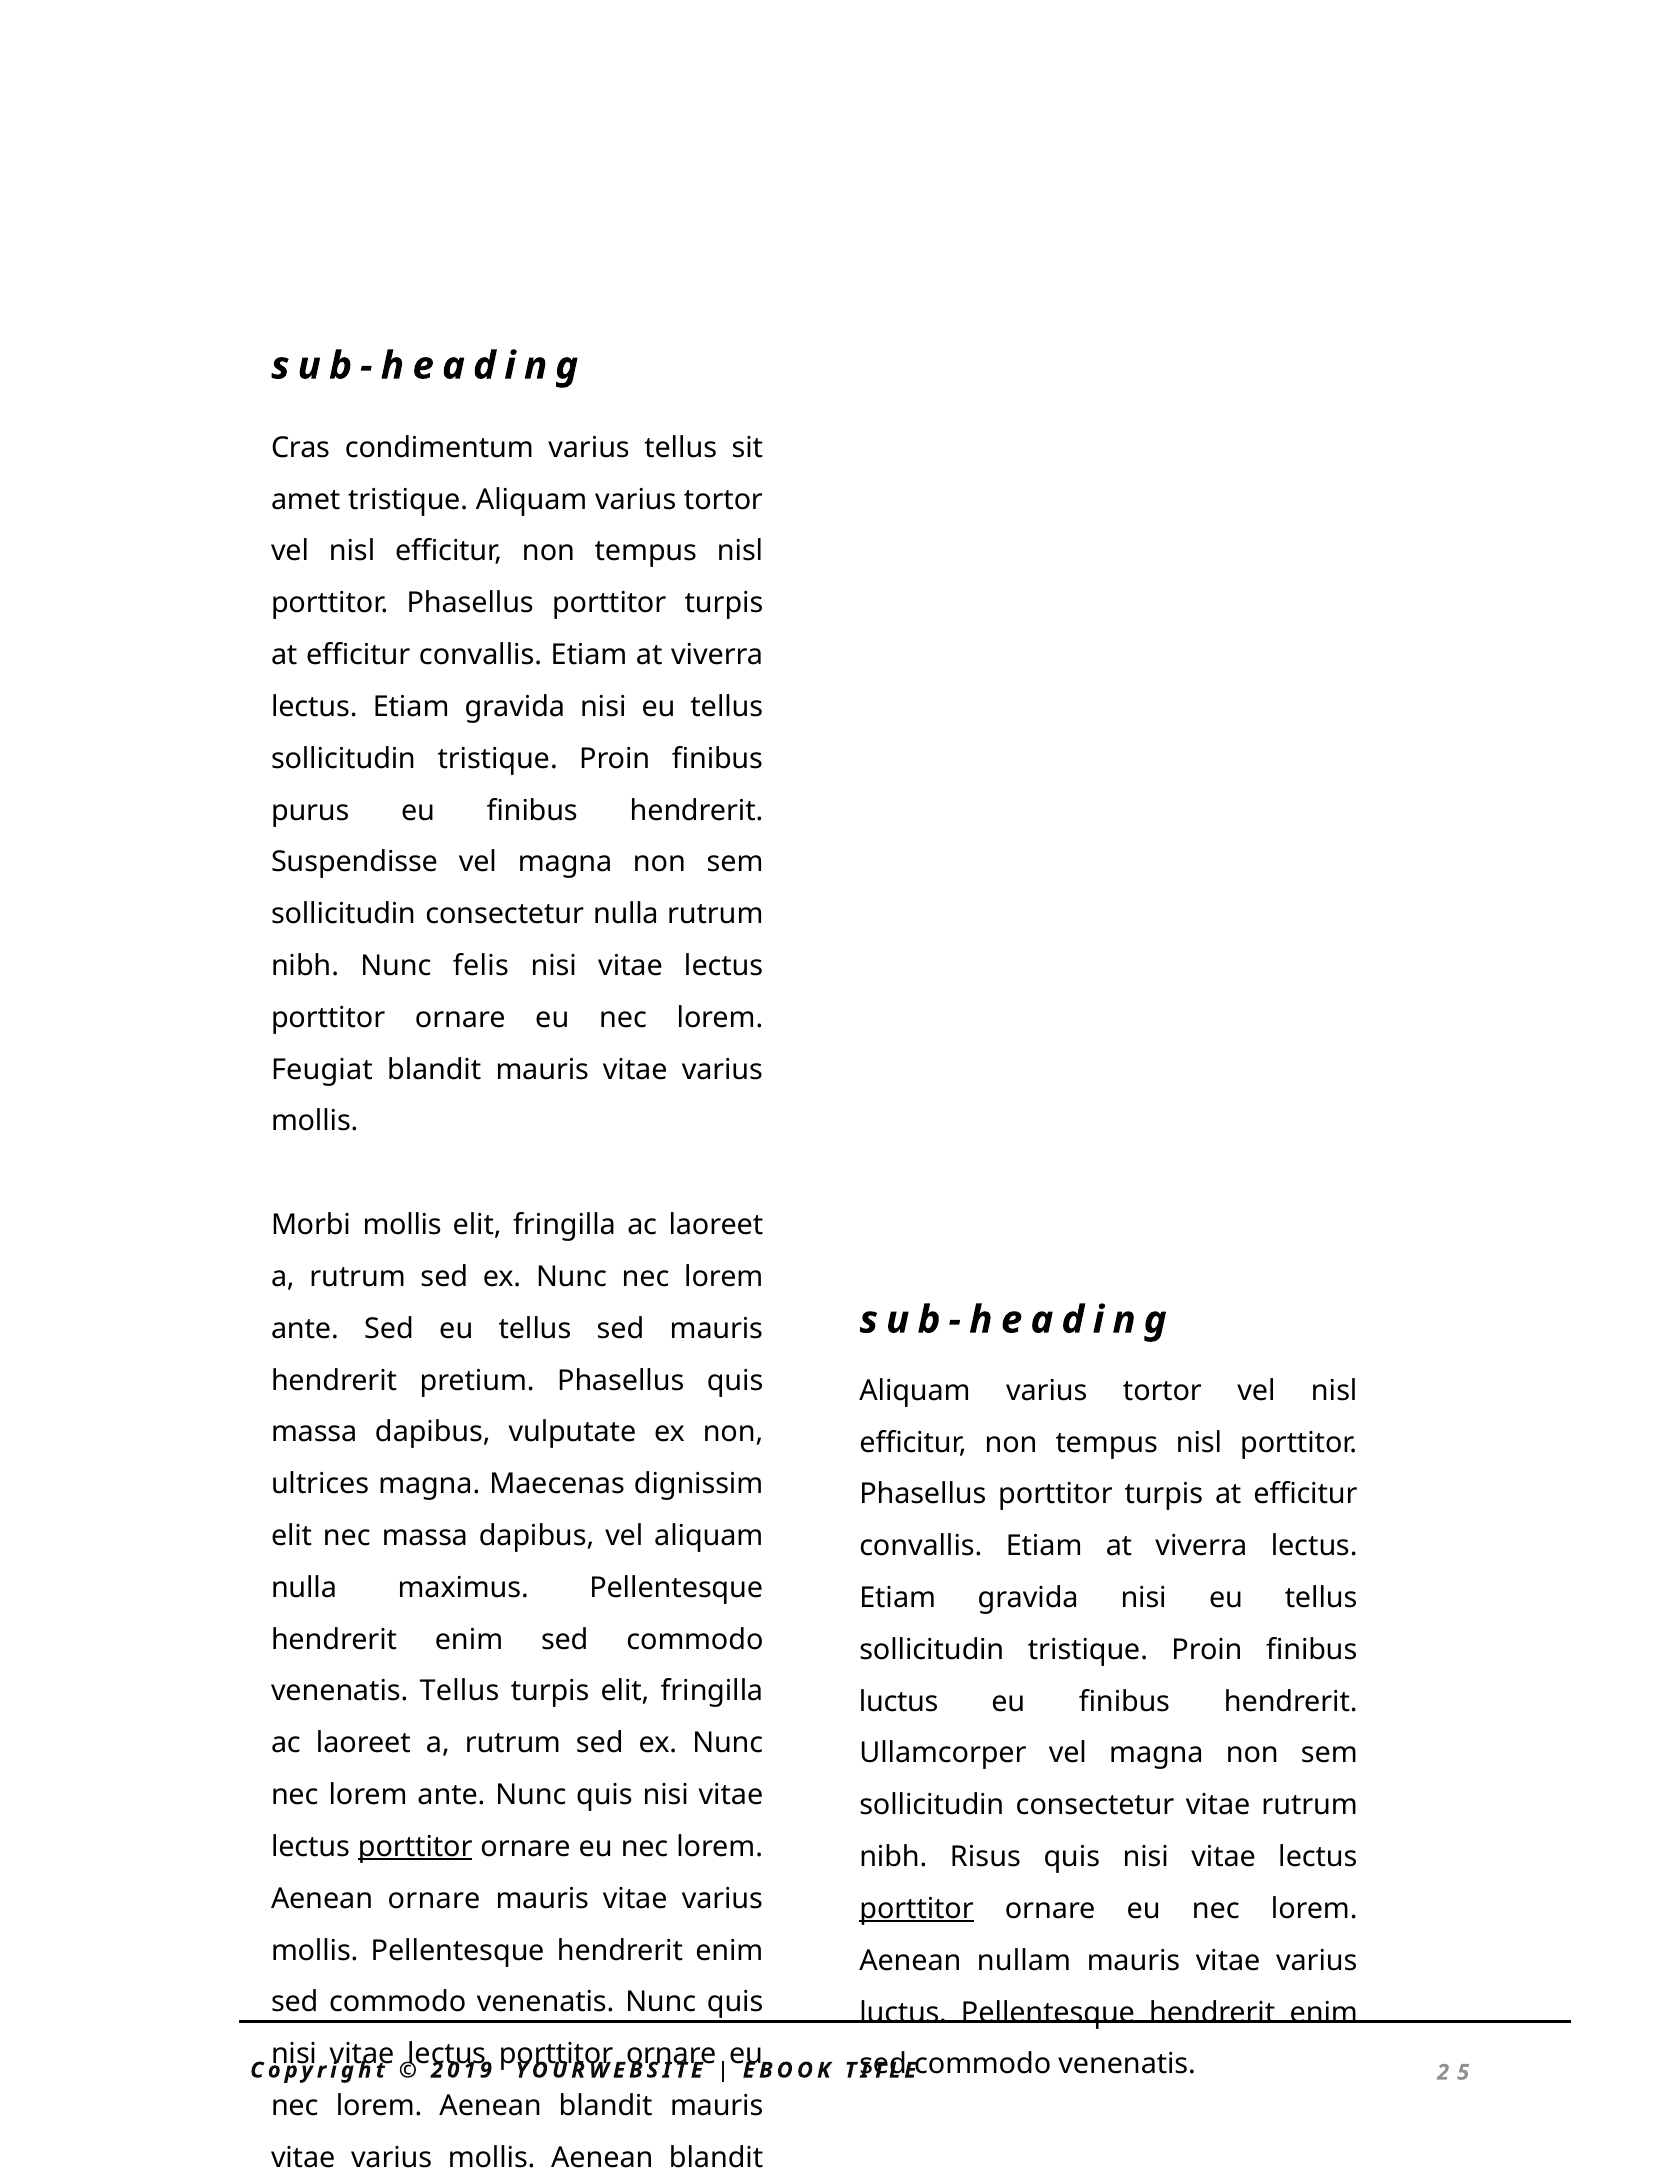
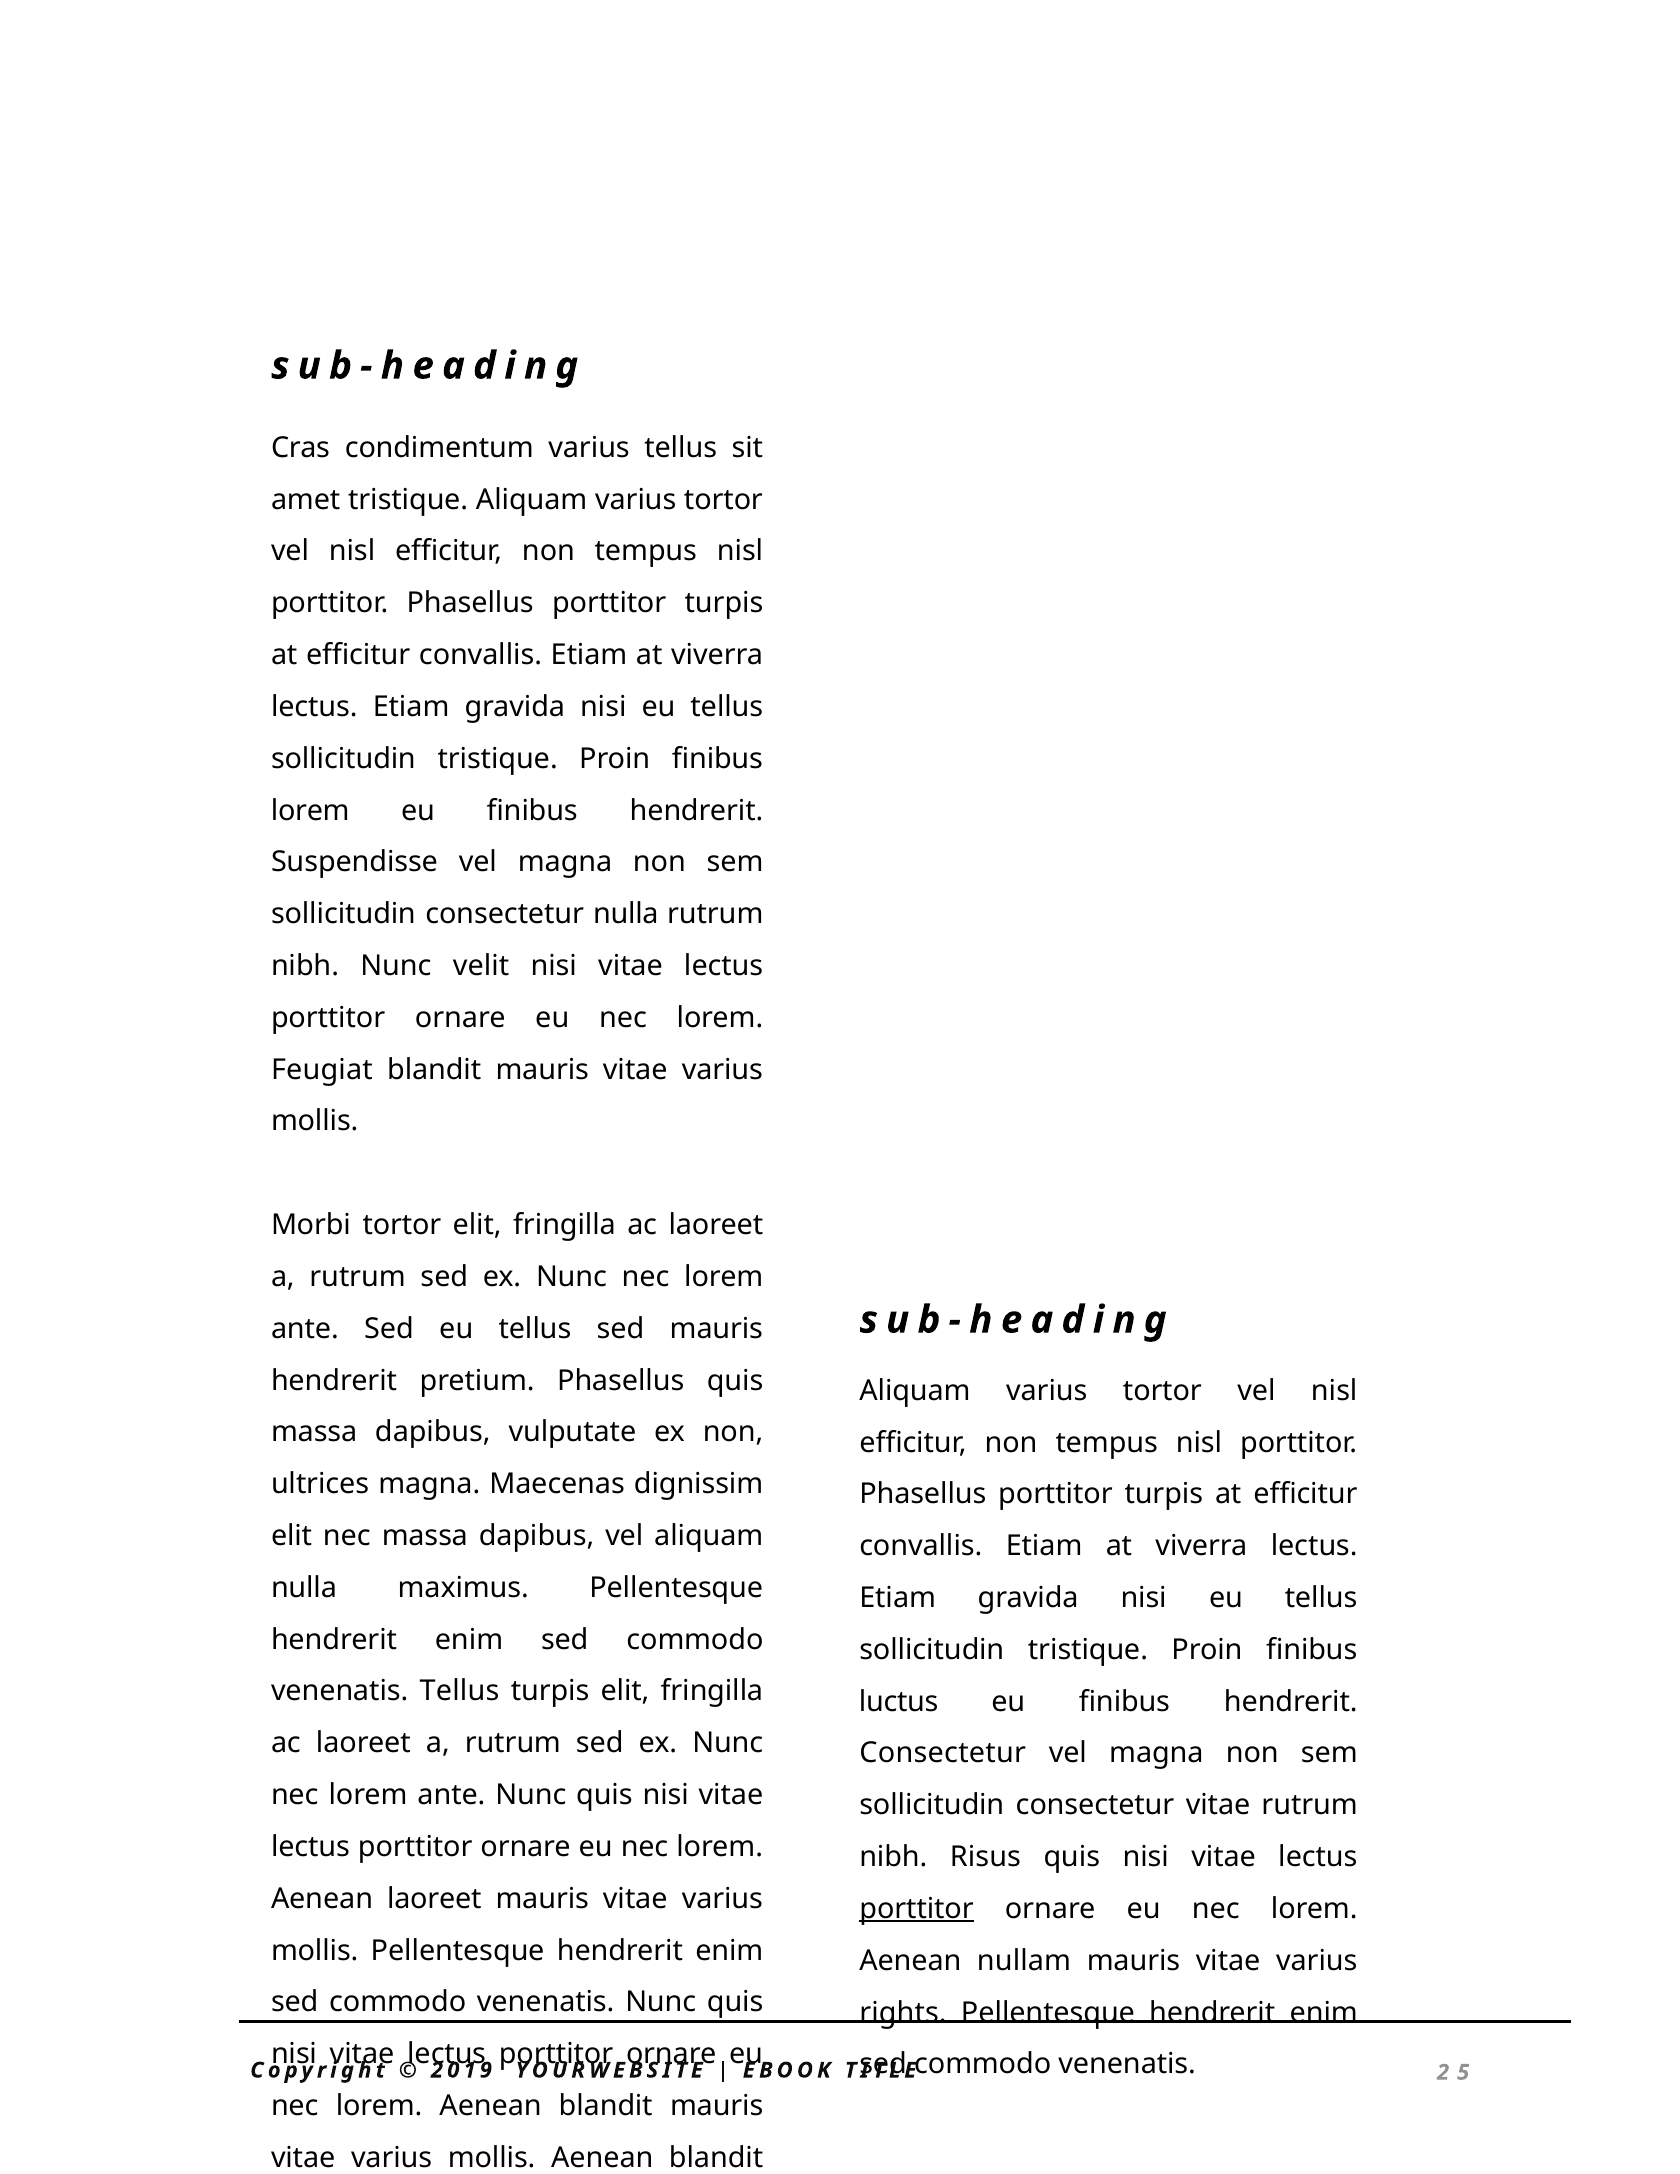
purus: purus -> lorem (310, 811)
felis: felis -> velit (481, 966)
Morbi mollis: mollis -> tortor (402, 1225)
Ullamcorper: Ullamcorper -> Consectetur (943, 1754)
porttitor underline: present -> none (415, 1847)
Aenean ornare: ornare -> laoreet (434, 1899)
luctus: luctus -> rights (903, 2013)
